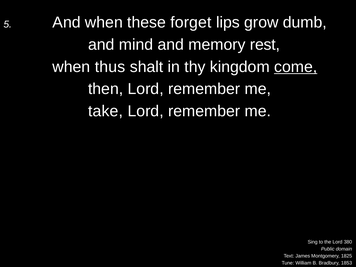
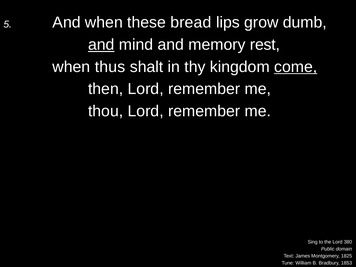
forget: forget -> bread (191, 23)
and underline: none -> present (101, 45)
take: take -> thou (106, 111)
